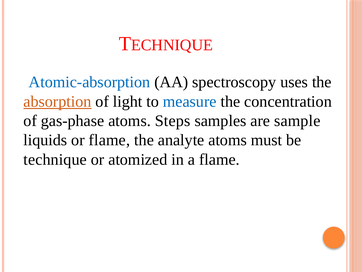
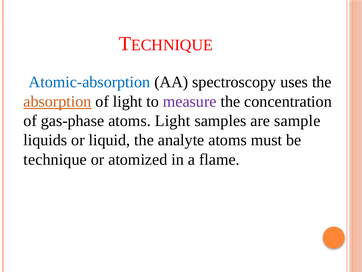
measure colour: blue -> purple (190, 101)
atoms Steps: Steps -> Light (173, 121)
or flame: flame -> liquid (109, 140)
